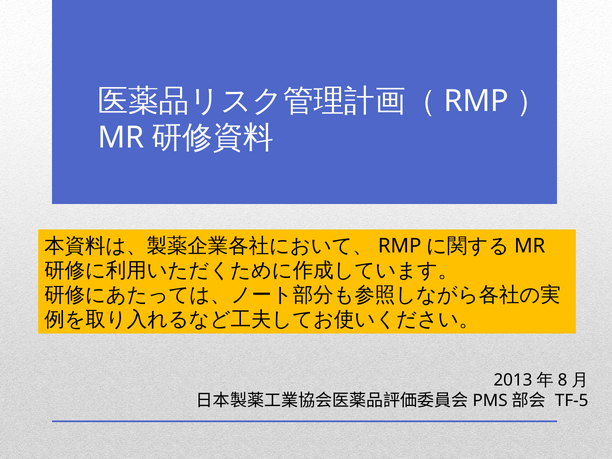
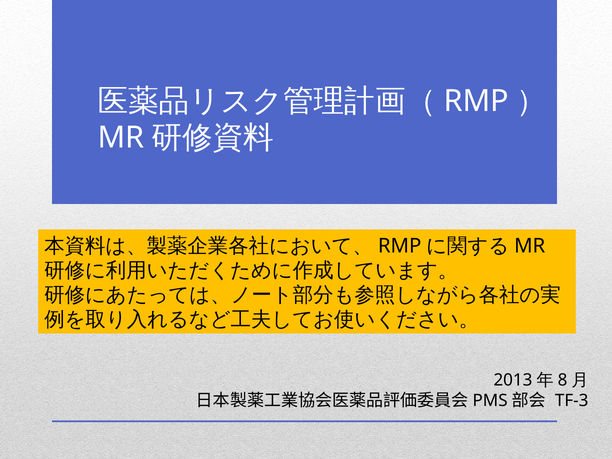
TF-5: TF-5 -> TF-3 (572, 401)
